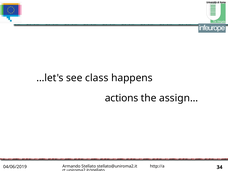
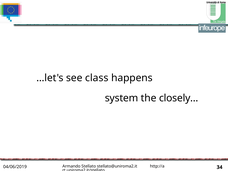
actions: actions -> system (122, 98)
assign…: assign… -> closely… (179, 98)
